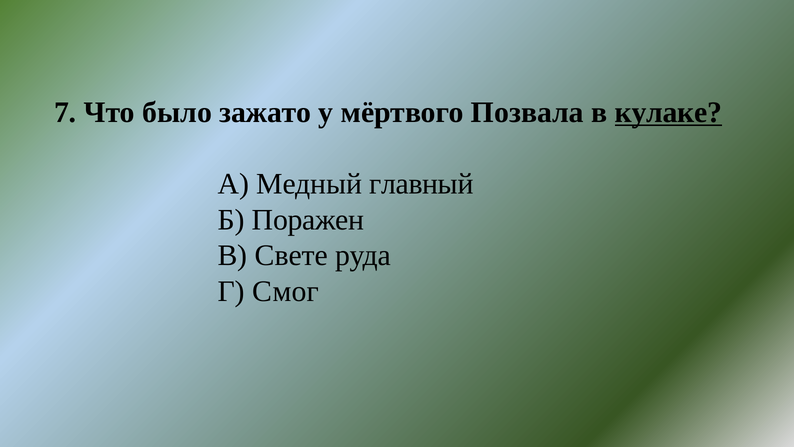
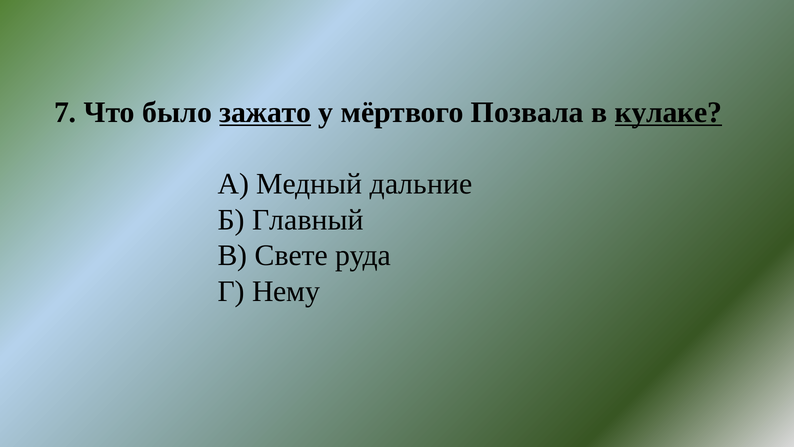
зажато underline: none -> present (265, 112)
главный: главный -> дальние (421, 184)
Поражен: Поражен -> Главный (308, 220)
Смог: Смог -> Нему (286, 291)
